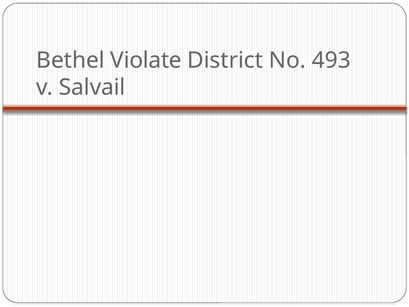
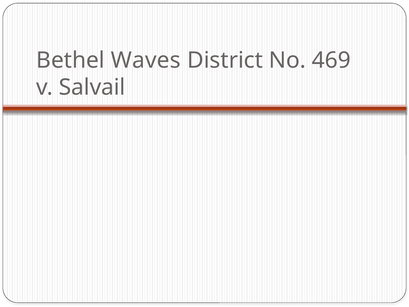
Violate: Violate -> Waves (146, 60)
493: 493 -> 469 (331, 60)
